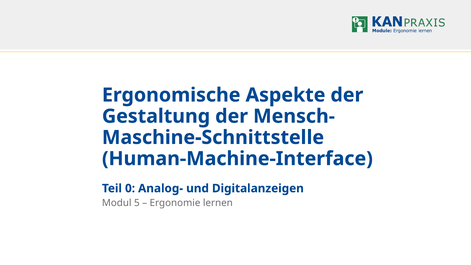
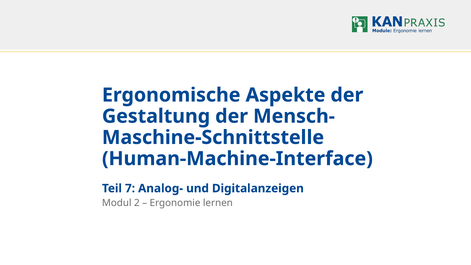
0: 0 -> 7 (130, 188)
5: 5 -> 2 (137, 203)
